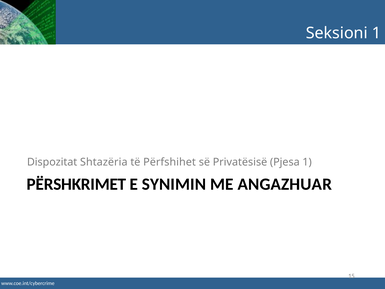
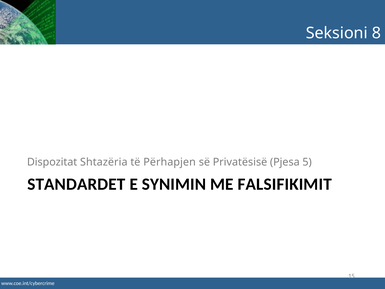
Seksioni 1: 1 -> 8 (376, 33)
Përfshihet: Përfshihet -> Përhapjen (170, 162)
Pjesa 1: 1 -> 5 (307, 162)
PËRSHKRIMET: PËRSHKRIMET -> STANDARDET (76, 184)
ANGAZHUAR: ANGAZHUAR -> FALSIFIKIMIT (285, 184)
